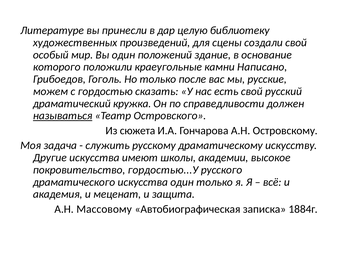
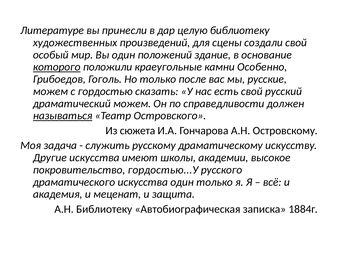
которого underline: none -> present (57, 67)
Написано: Написано -> Особенно (262, 67)
драматический кружка: кружка -> можем (132, 103)
А.Н Массовому: Массовому -> Библиотеку (104, 209)
